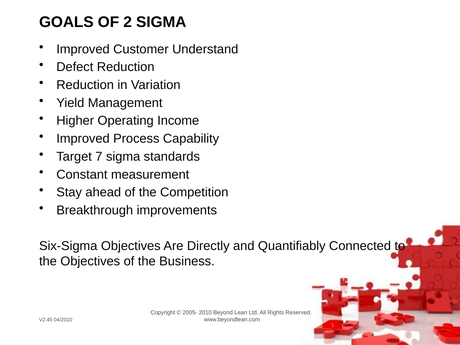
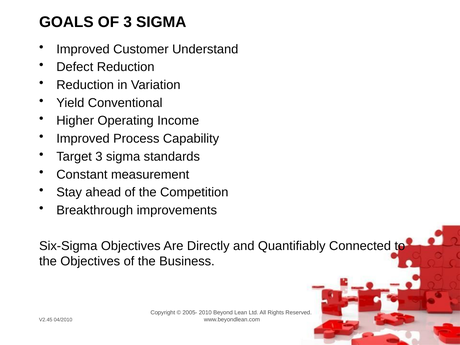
OF 2: 2 -> 3 (128, 22)
Management: Management -> Conventional (125, 103)
Target 7: 7 -> 3 (99, 157)
